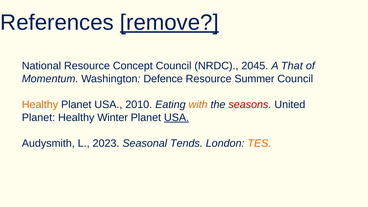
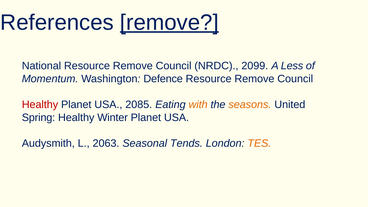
National Resource Concept: Concept -> Remove (133, 66)
2045: 2045 -> 2099 (255, 66)
That: That -> Less (292, 66)
Summer: Summer -> Remove (254, 79)
Healthy colour: orange -> red (40, 105)
2010: 2010 -> 2085 (139, 105)
seasons colour: red -> orange (250, 105)
Planet: Planet -> Spring (39, 117)
USA underline: present -> none (177, 117)
2023: 2023 -> 2063 (106, 143)
